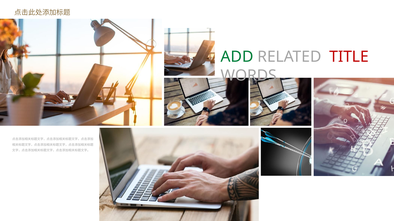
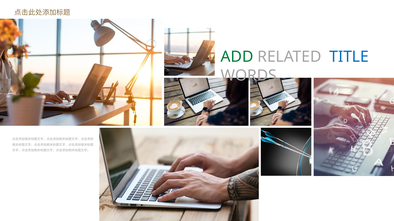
TITLE colour: red -> blue (349, 57)
